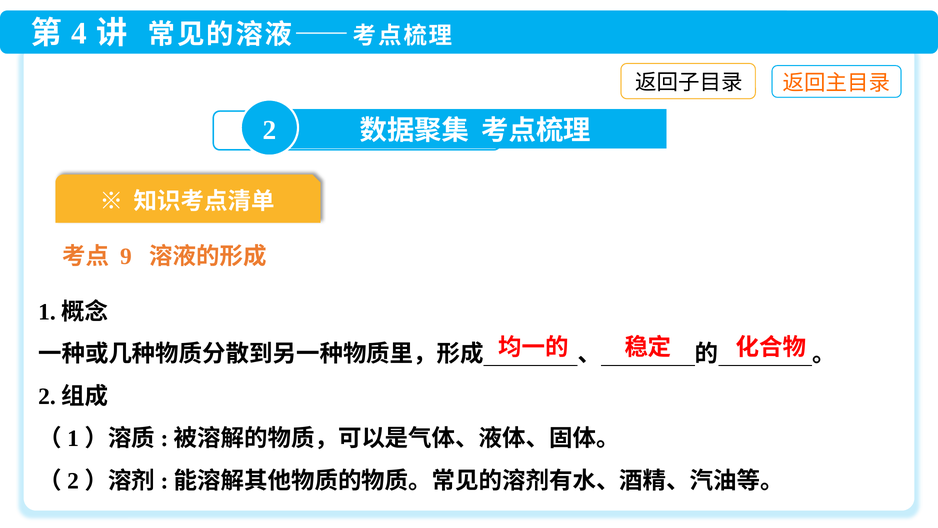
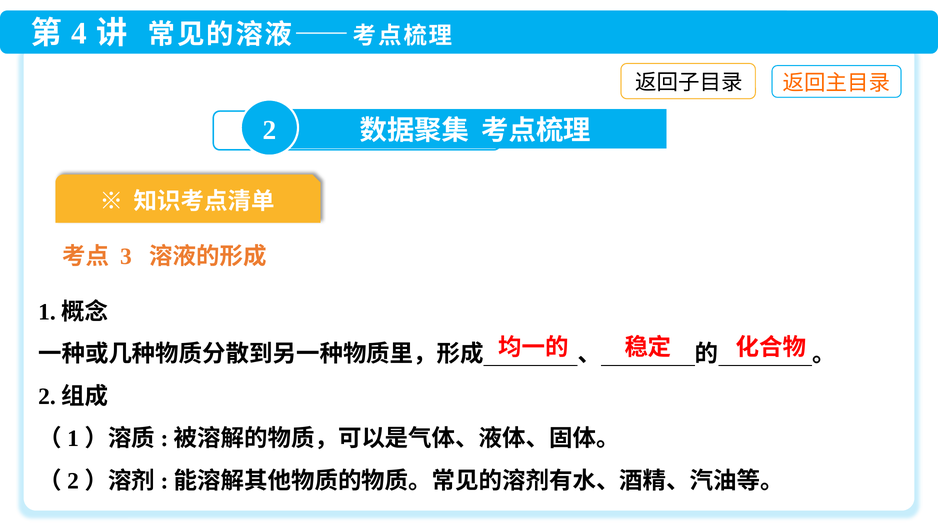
9: 9 -> 3 (126, 256)
